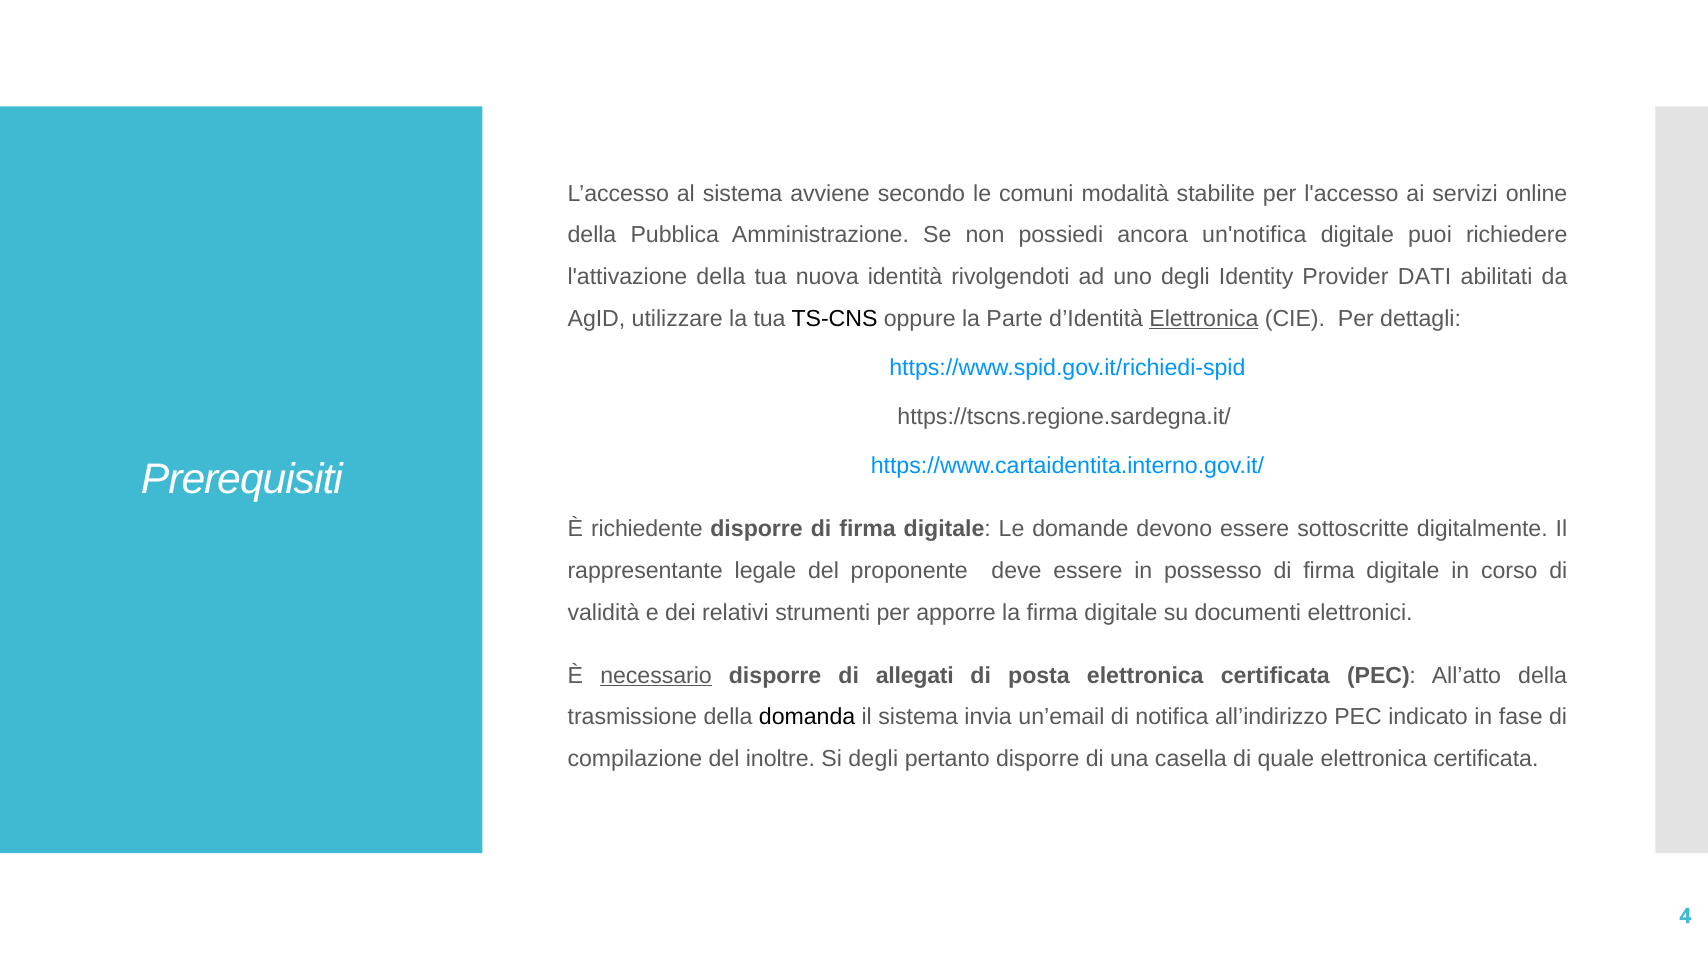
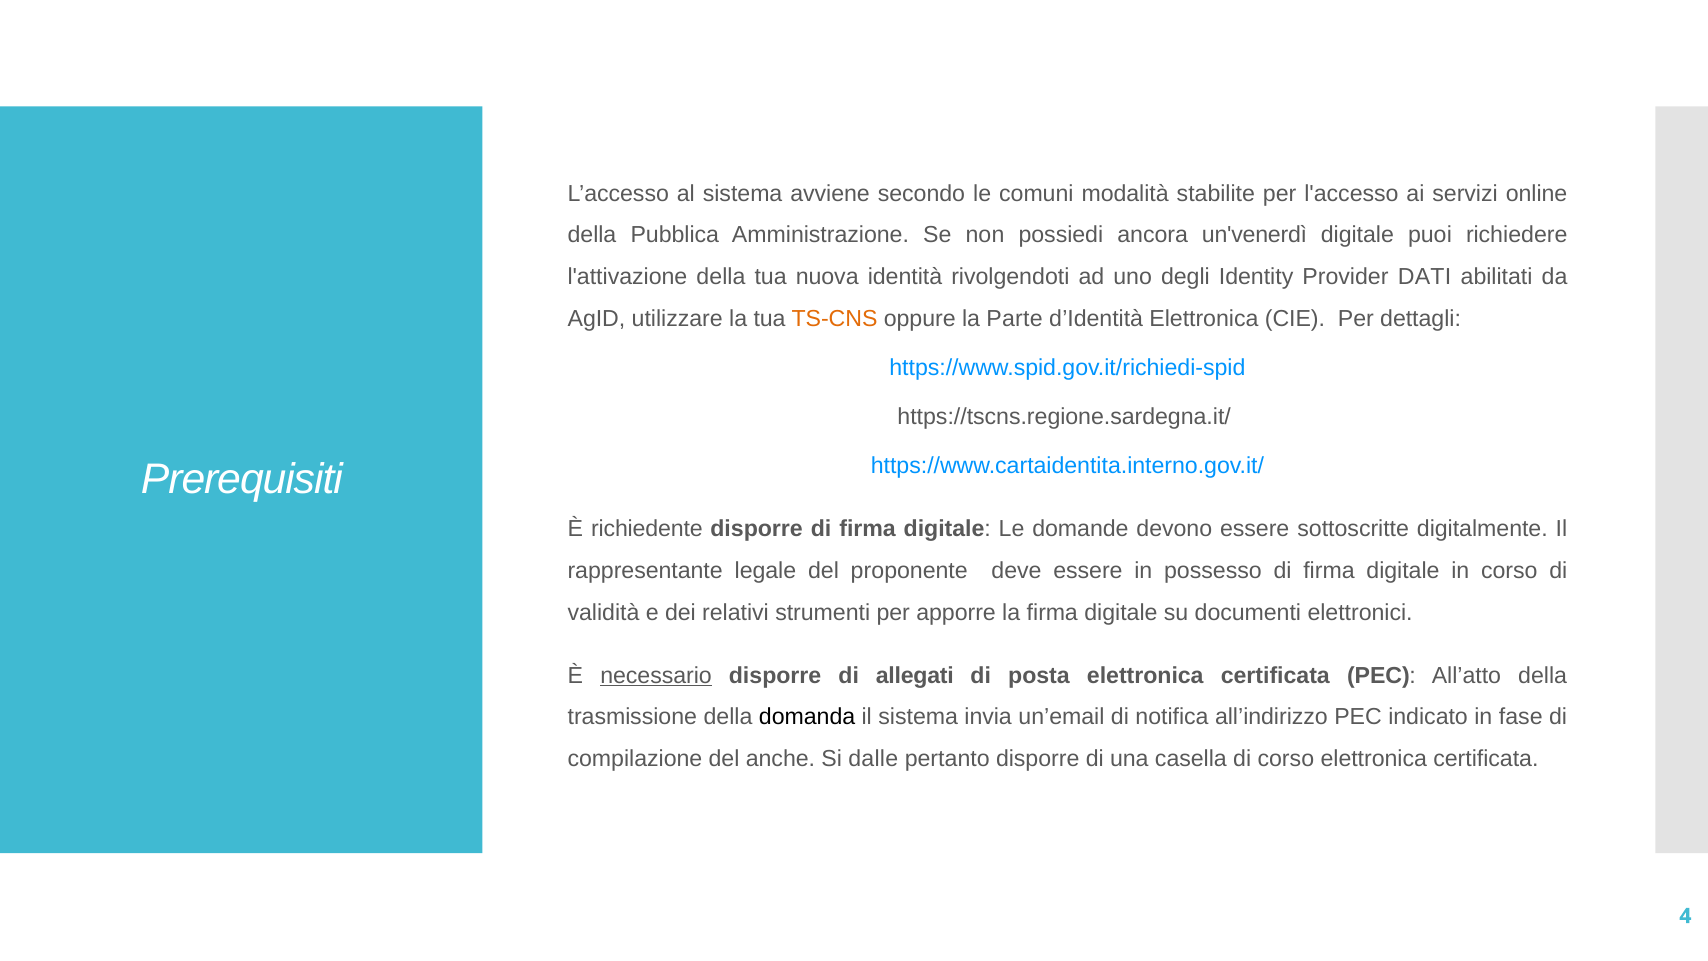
un'notifica: un'notifica -> un'venerdì (1254, 235)
TS-CNS colour: black -> orange (835, 319)
Elettronica underline: present -> none (1204, 319)
inoltre: inoltre -> anche (780, 759)
Si degli: degli -> dalle (873, 759)
di quale: quale -> corso (1286, 759)
